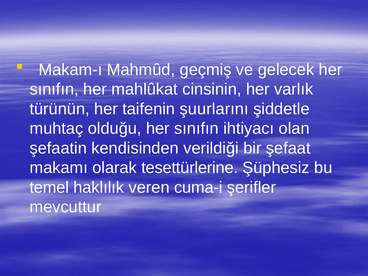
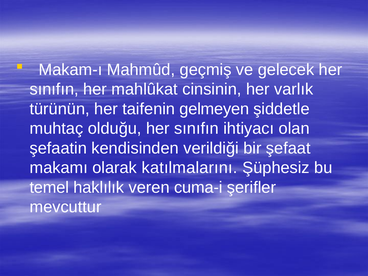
şuurlarını: şuurlarını -> gelmeyen (214, 109)
tesettürlerine: tesettürlerine -> katılmalarını (190, 168)
